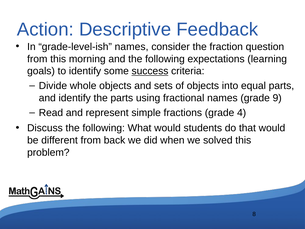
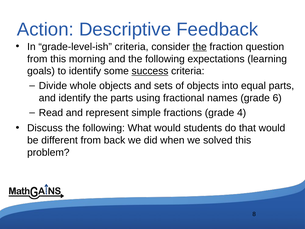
grade-level-ish names: names -> criteria (132, 47)
the underline: none -> present (200, 47)
9: 9 -> 6 (277, 98)
